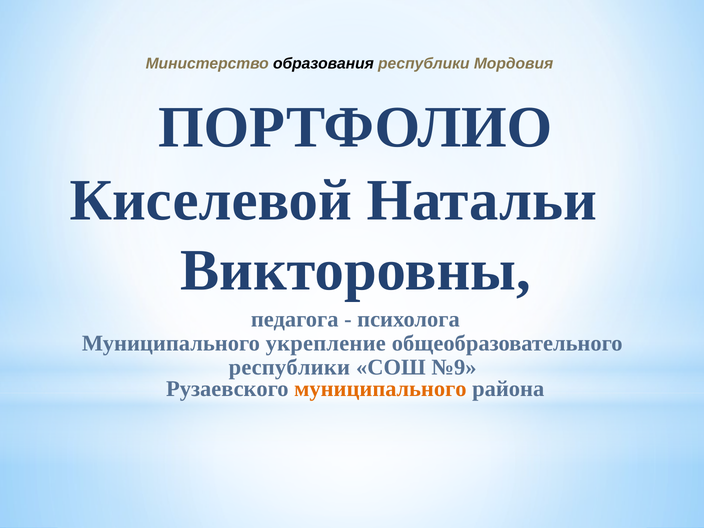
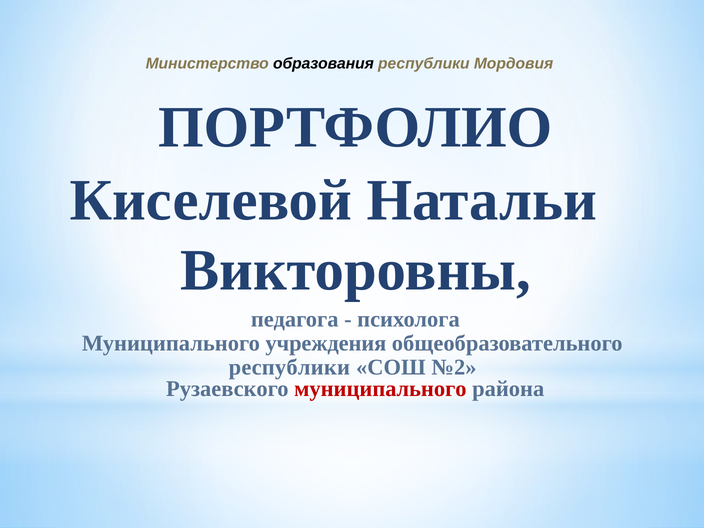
укрепление: укрепление -> учреждения (326, 343)
№9: №9 -> №2 (454, 367)
муниципального colour: orange -> red (380, 389)
